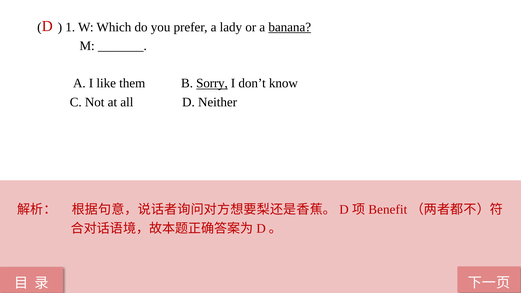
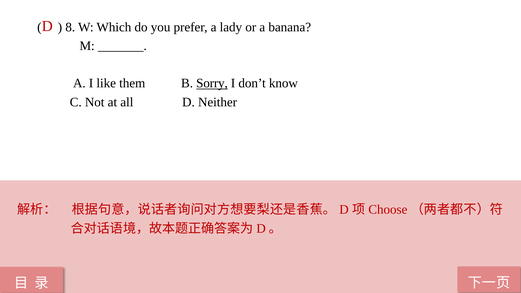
1: 1 -> 8 (70, 27)
banana underline: present -> none (290, 27)
Benefit: Benefit -> Choose (388, 210)
